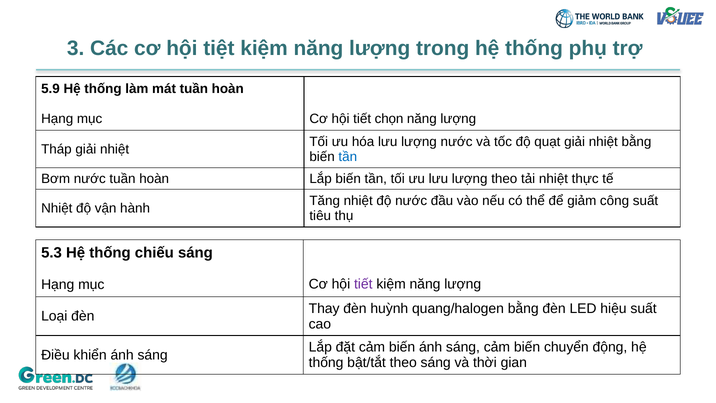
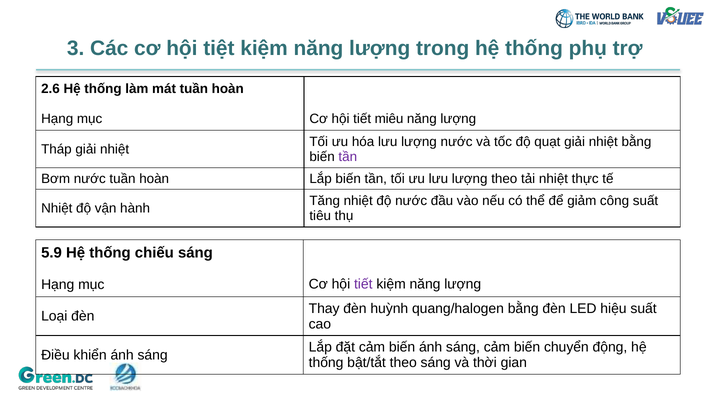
5.9: 5.9 -> 2.6 (50, 89)
chọn: chọn -> miêu (389, 119)
tần colour: blue -> purple (348, 157)
5.3: 5.3 -> 5.9 (52, 253)
